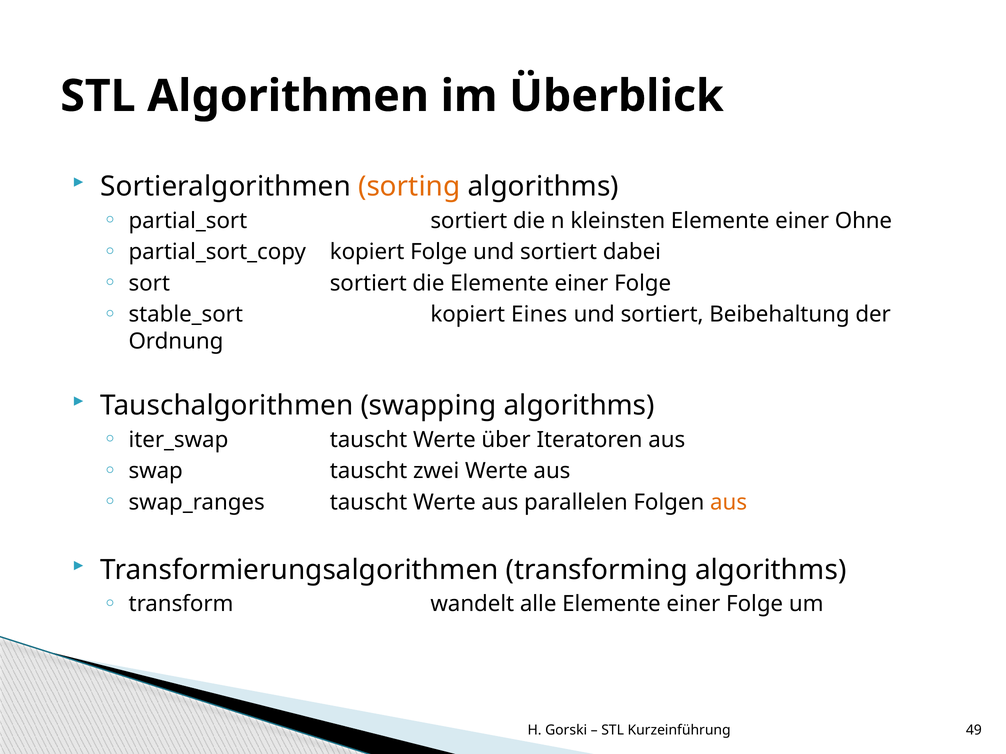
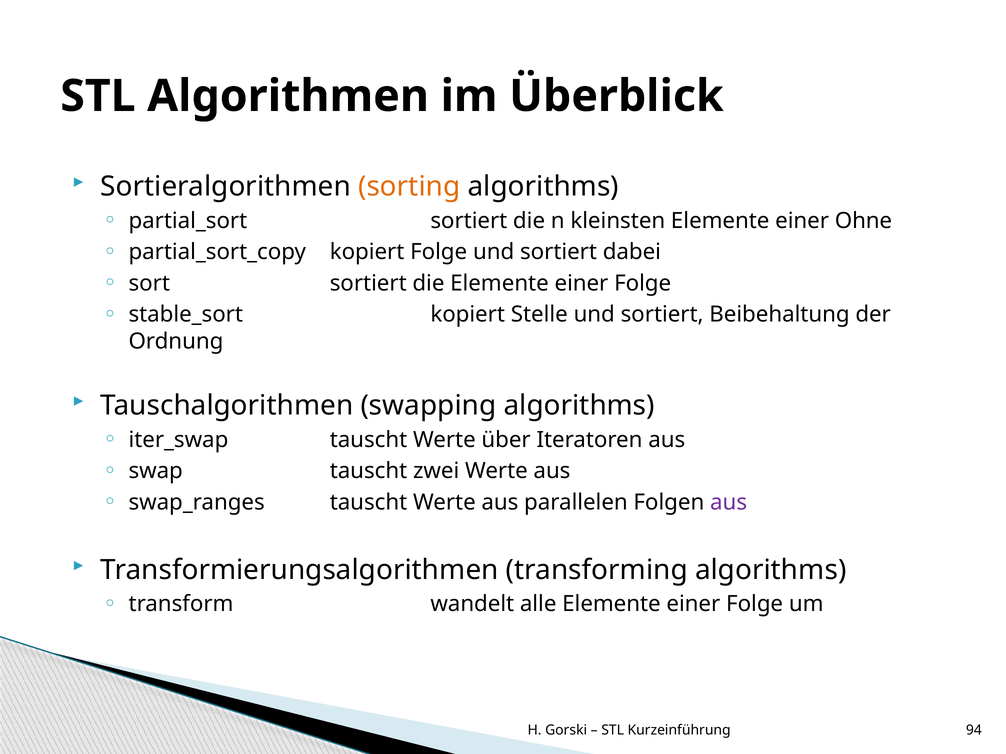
Eines: Eines -> Stelle (539, 315)
aus colour: orange -> purple (729, 503)
49: 49 -> 94 (974, 731)
